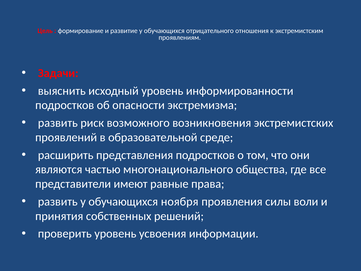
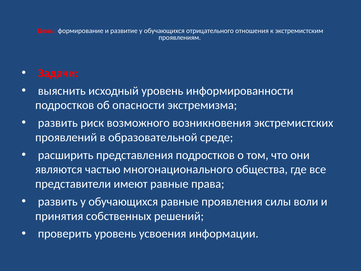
обучающихся ноября: ноября -> равные (180, 201)
